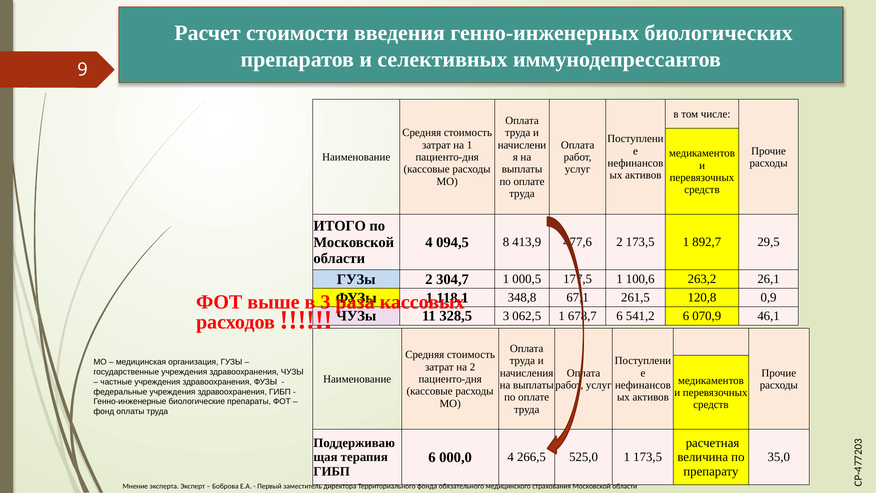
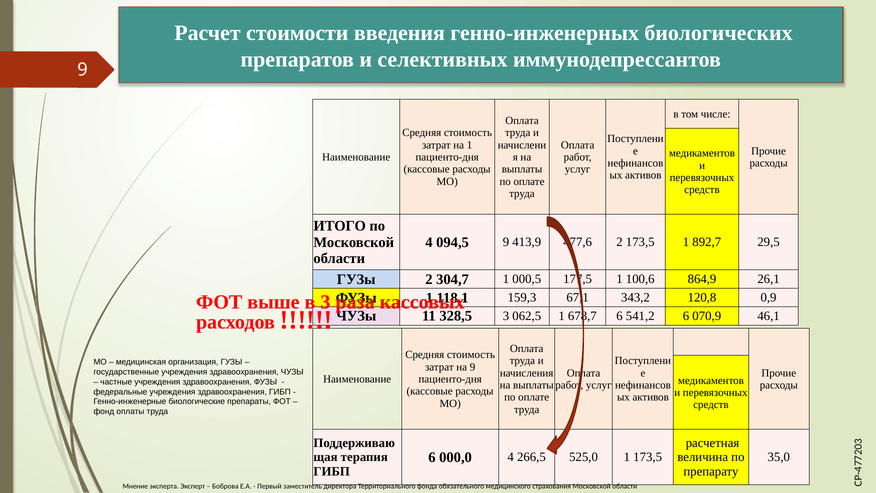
094,5 8: 8 -> 9 (506, 242)
263,2: 263,2 -> 864,9 (702, 279)
348,8: 348,8 -> 159,3 (522, 298)
261,5: 261,5 -> 343,2 (635, 298)
на 2: 2 -> 9 (472, 367)
